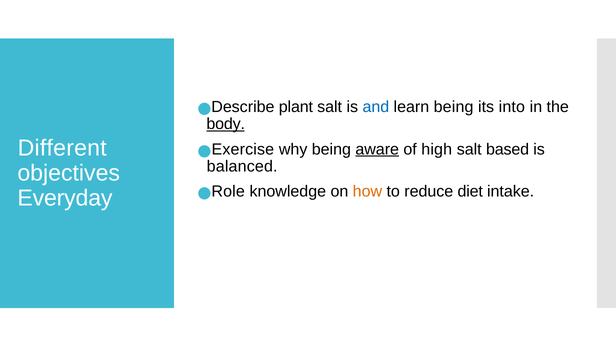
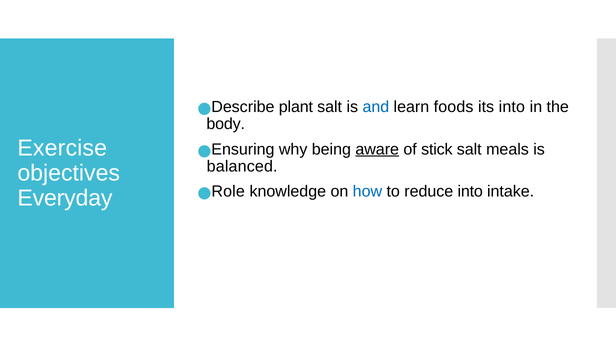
learn being: being -> foods (454, 107)
body underline: present -> none (226, 124)
Different: Different -> Exercise (62, 148)
Exercise: Exercise -> Ensuring (243, 149)
high: high -> stick (437, 149)
based: based -> meals (507, 149)
how colour: orange -> blue (367, 191)
reduce diet: diet -> into (470, 191)
